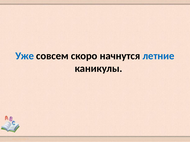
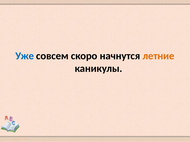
летние colour: blue -> orange (159, 56)
